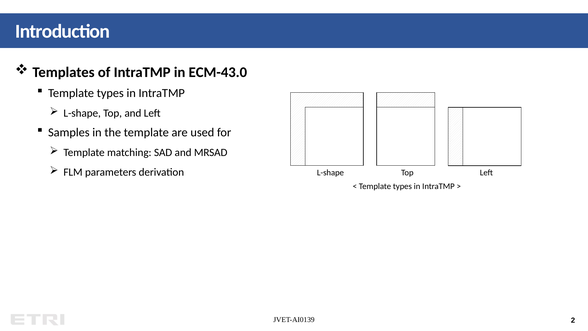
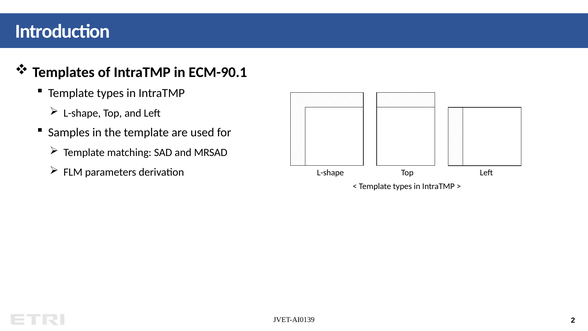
ECM-43.0: ECM-43.0 -> ECM-90.1 (218, 72)
